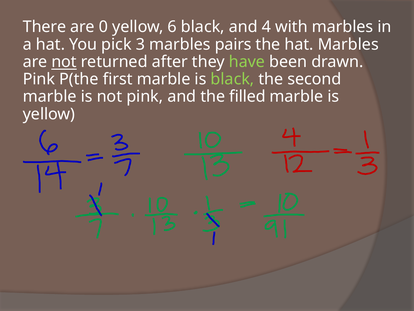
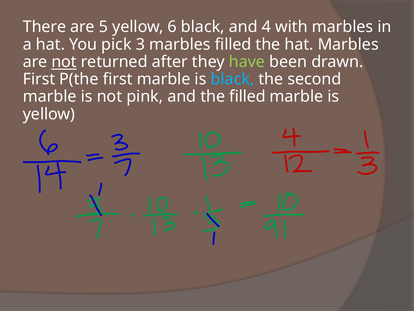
0: 0 -> 5 (103, 27)
marbles pairs: pairs -> filled (233, 44)
Pink: Pink -> First (39, 79)
black colour: light green -> light blue (232, 79)
